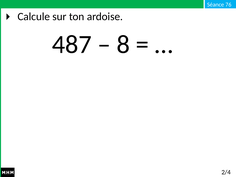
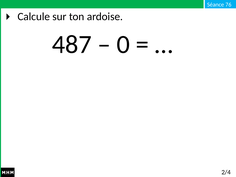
8: 8 -> 0 (123, 44)
